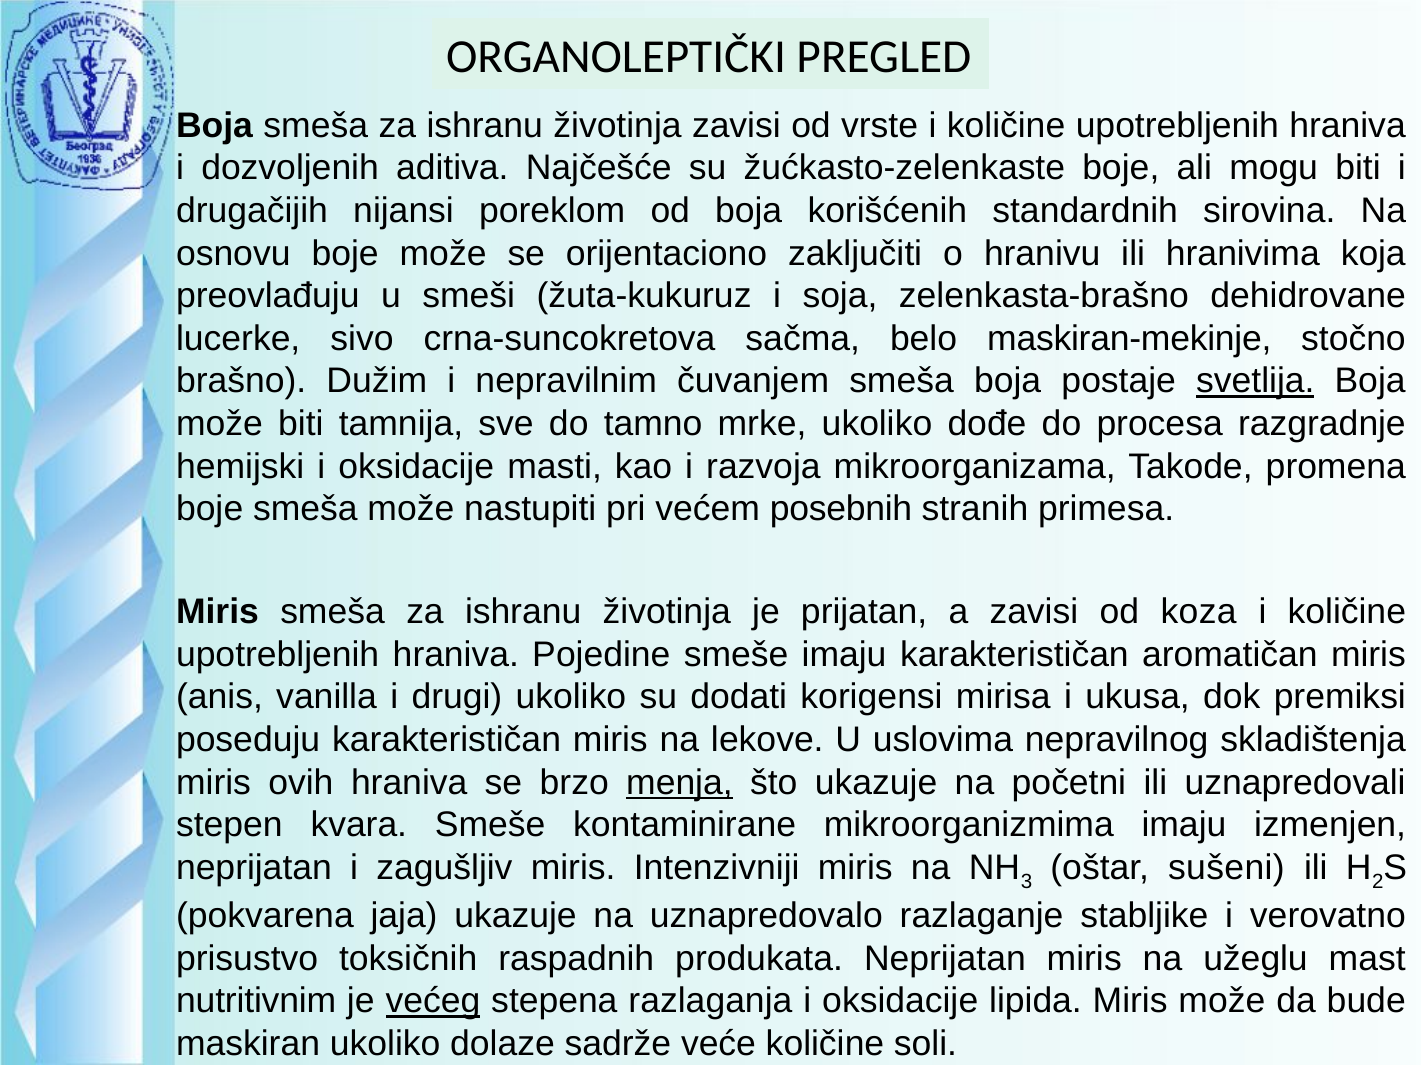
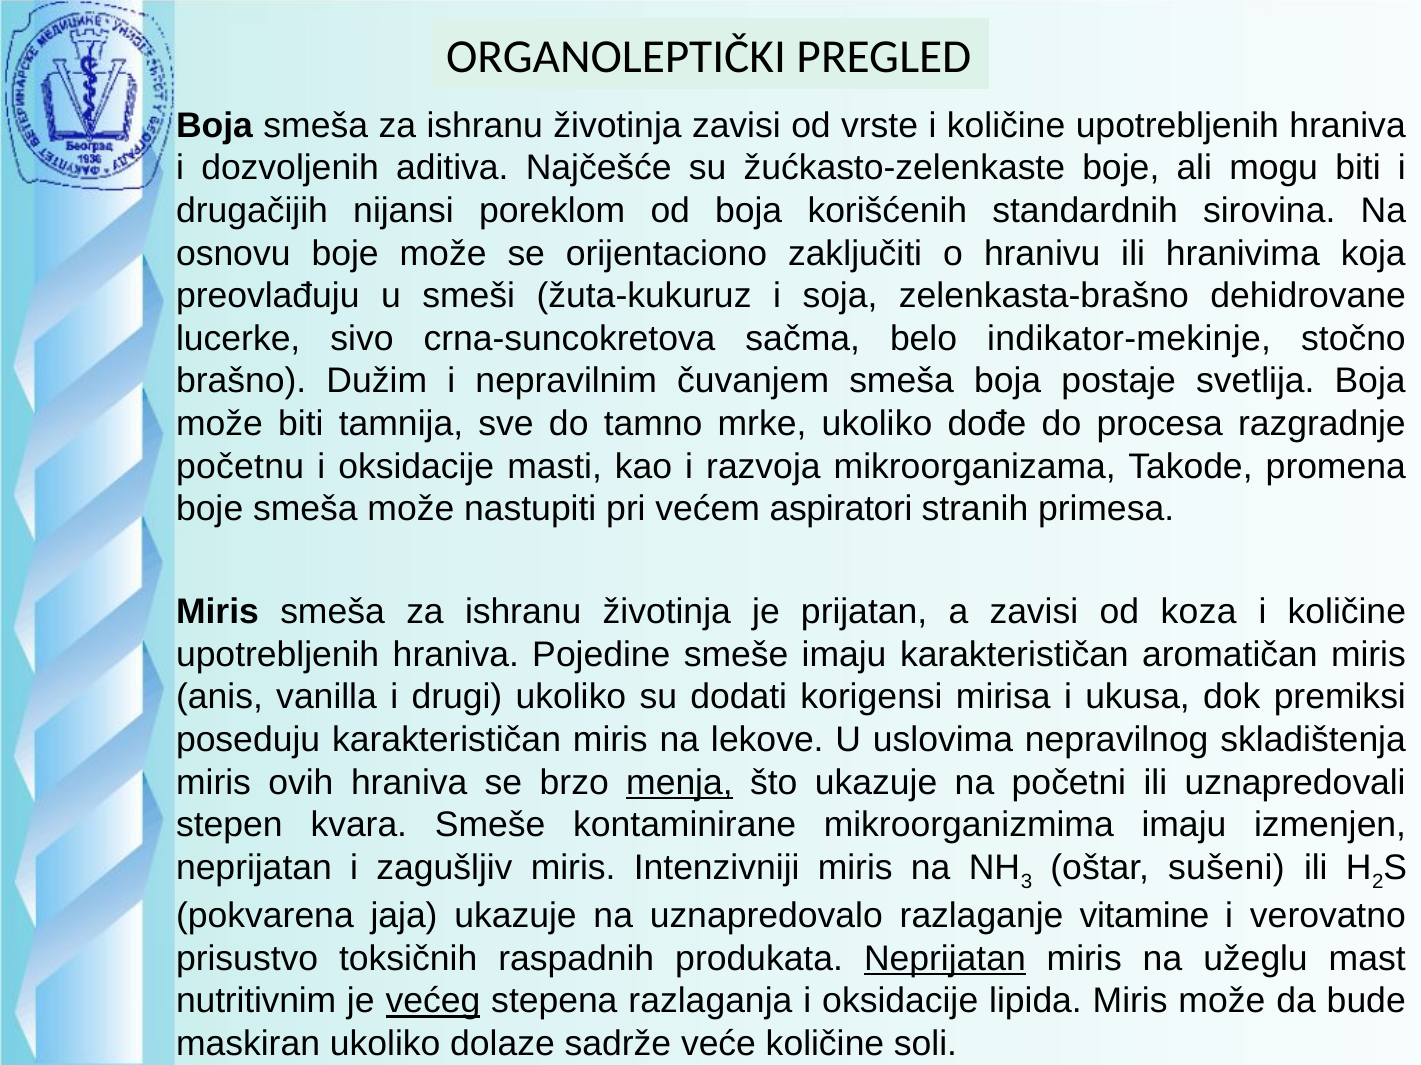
maskiran-mekinje: maskiran-mekinje -> indikator-mekinje (1129, 339)
svetlija underline: present -> none (1255, 381)
hemijski: hemijski -> početnu (240, 467)
posebnih: posebnih -> aspiratori (841, 509)
stabljike: stabljike -> vitamine (1145, 917)
Neprijatan underline: none -> present (945, 959)
